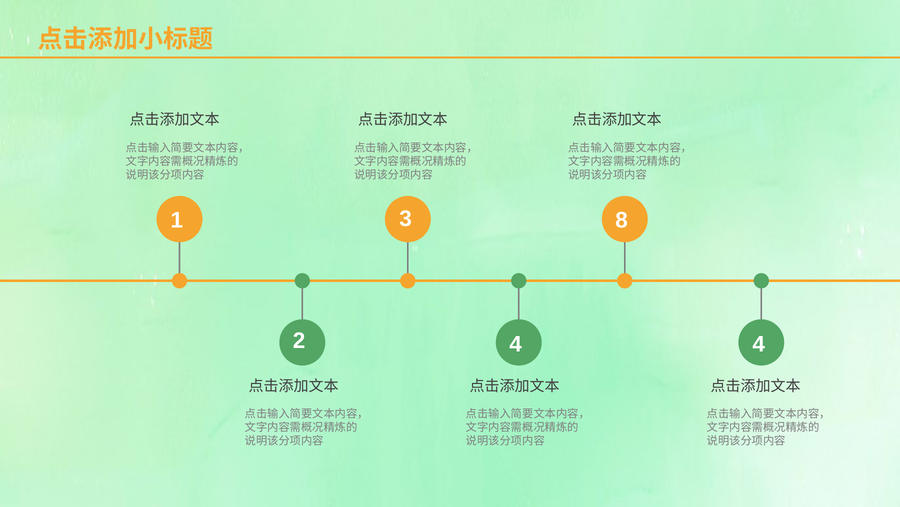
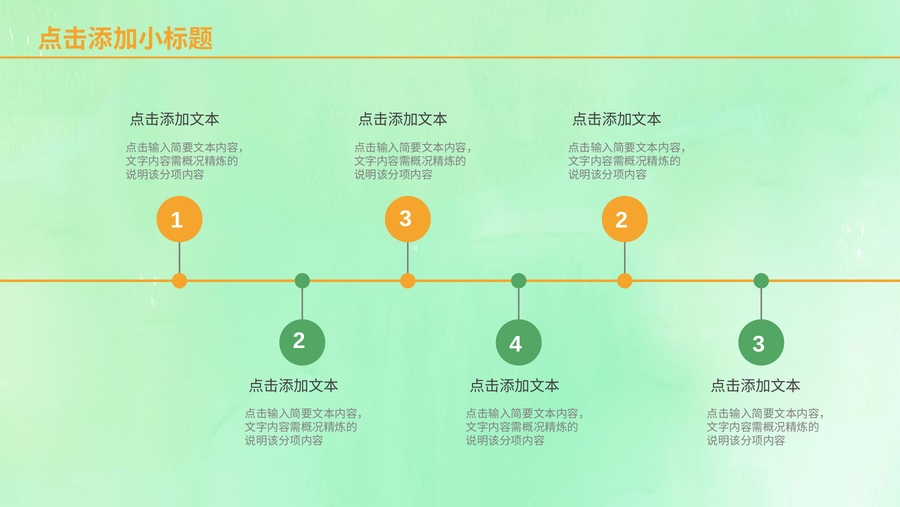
3 8: 8 -> 2 (622, 220)
4 4: 4 -> 3 (759, 344)
